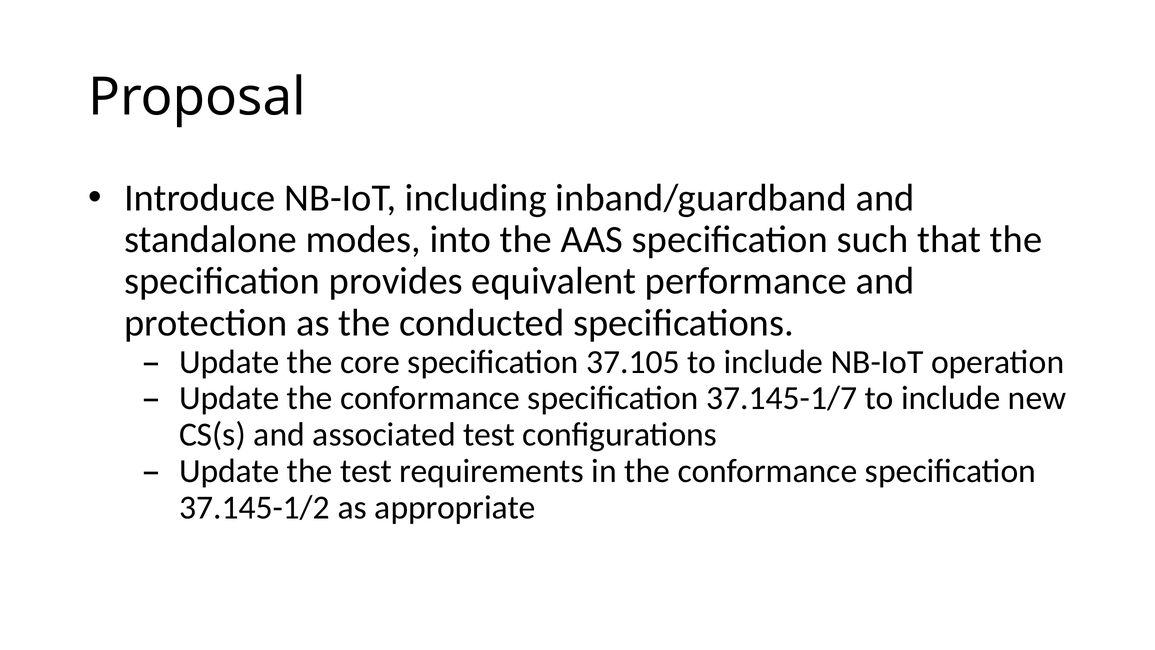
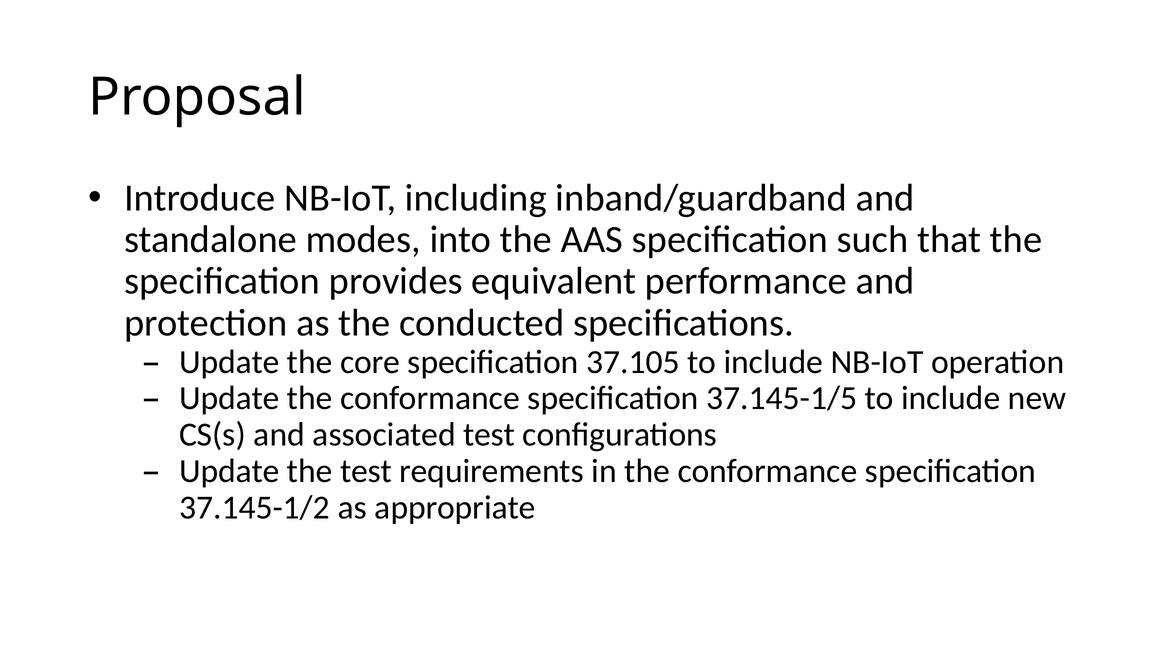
37.145-1/7: 37.145-1/7 -> 37.145-1/5 (782, 398)
